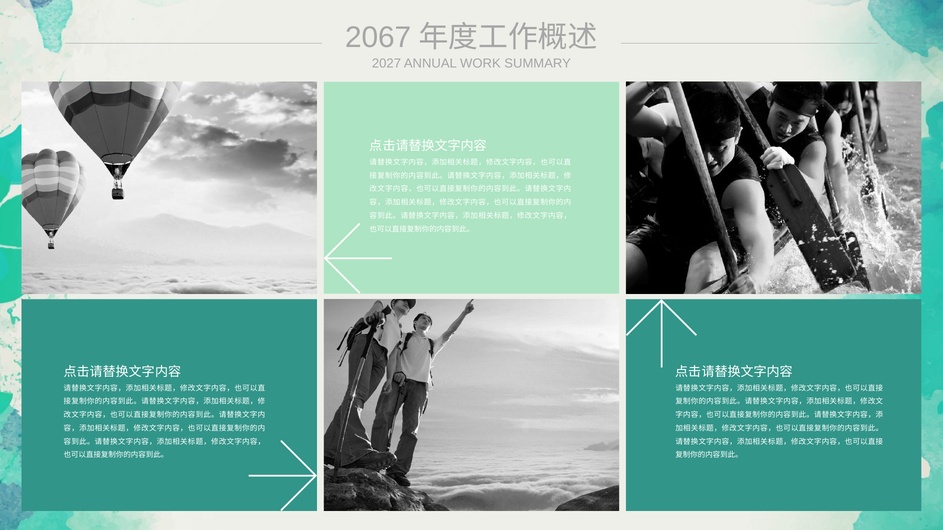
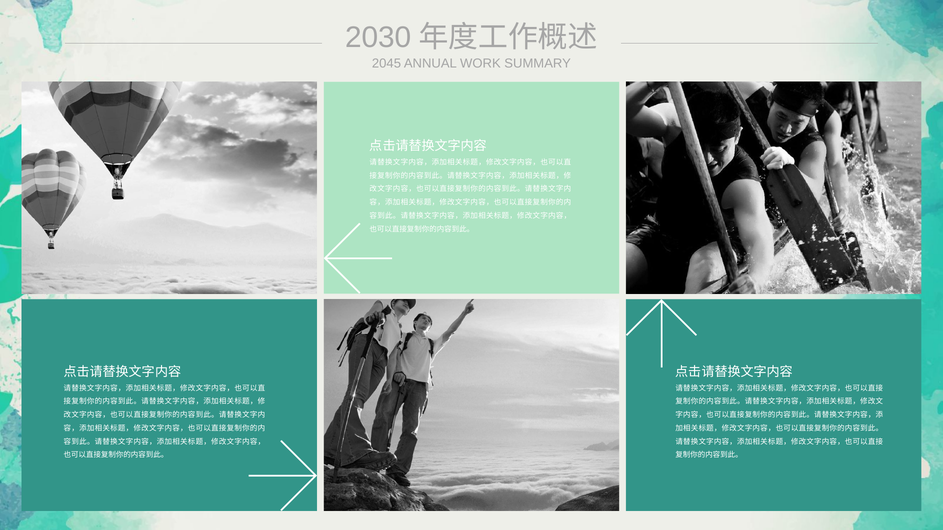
2067: 2067 -> 2030 (378, 37)
2027: 2027 -> 2045 (386, 63)
